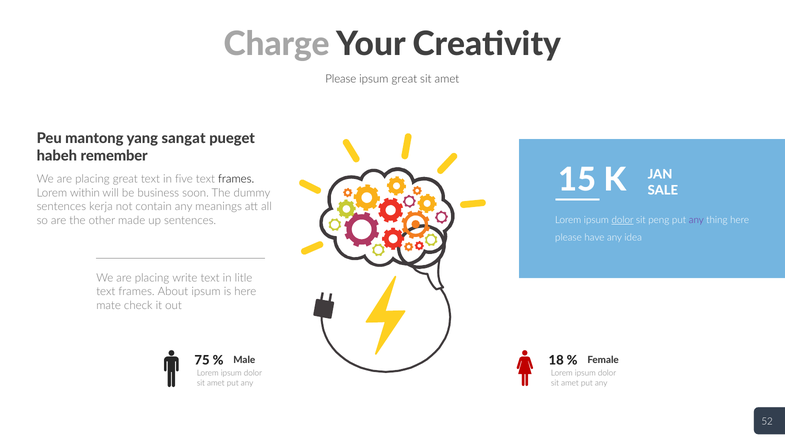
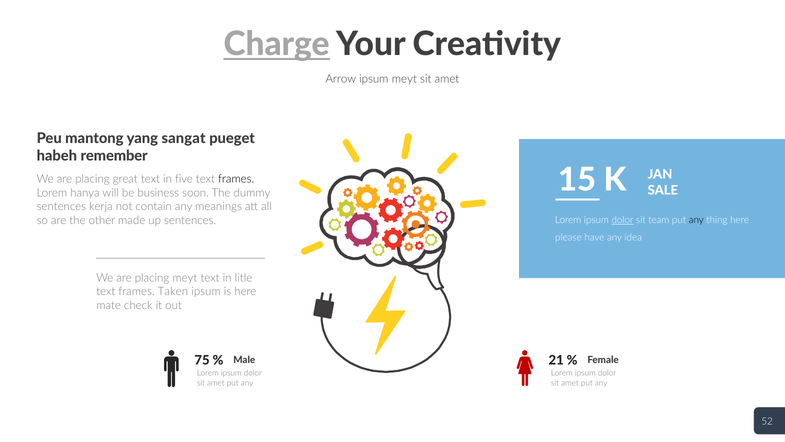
Charge underline: none -> present (277, 44)
Please: Please -> Arrow (341, 79)
ipsum great: great -> meyt (404, 79)
within: within -> hanya (85, 193)
peng: peng -> team (659, 220)
any colour: purple -> black (696, 220)
placing write: write -> meyt (185, 278)
About: About -> Taken (173, 291)
18: 18 -> 21 (556, 360)
